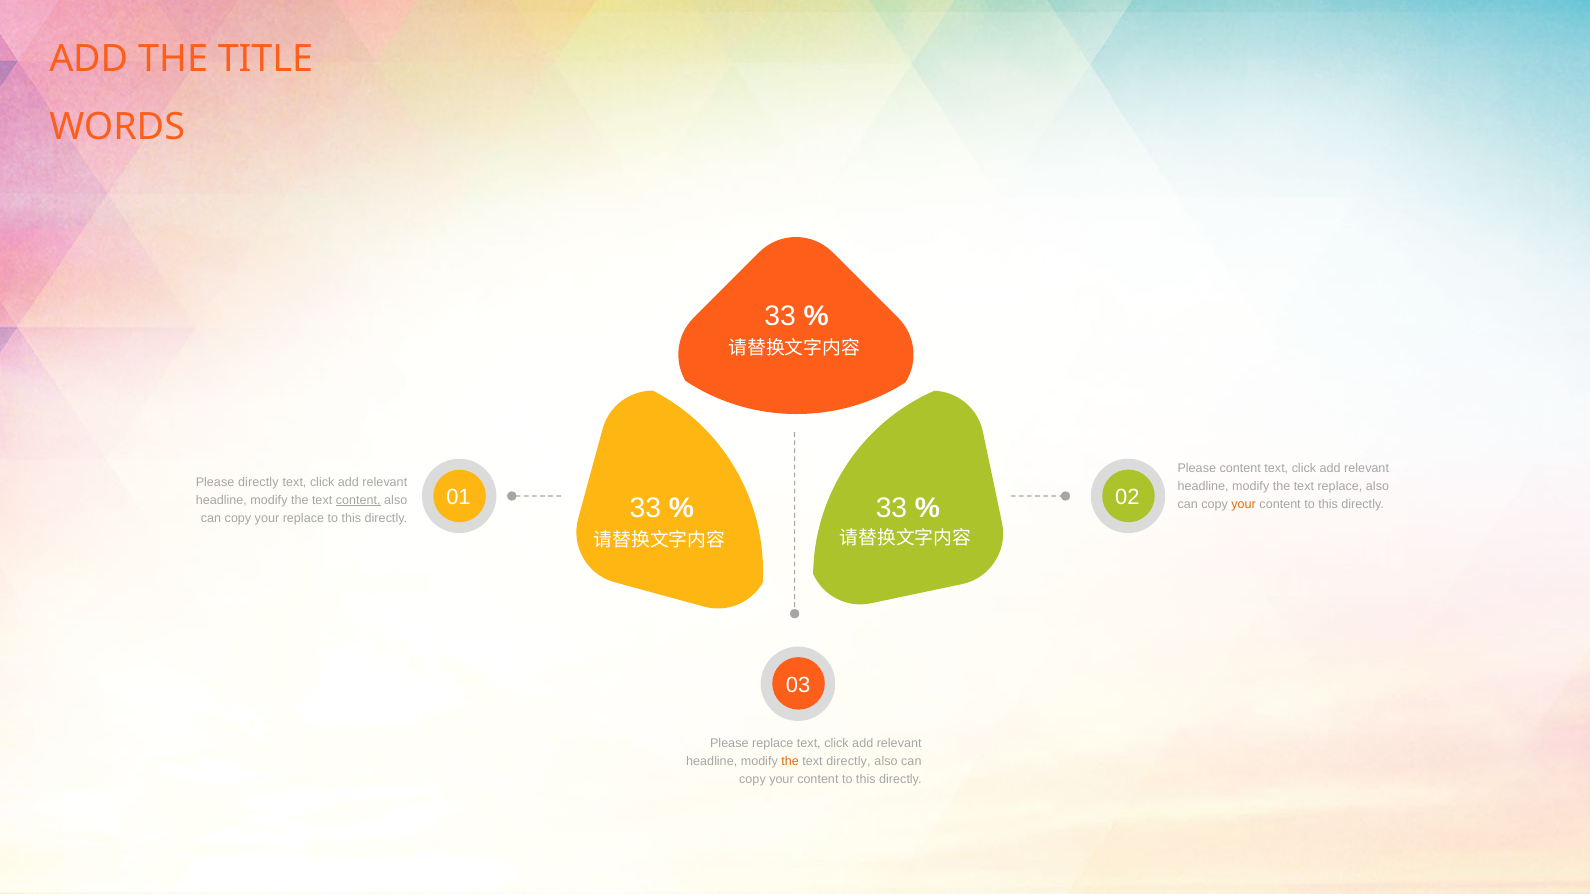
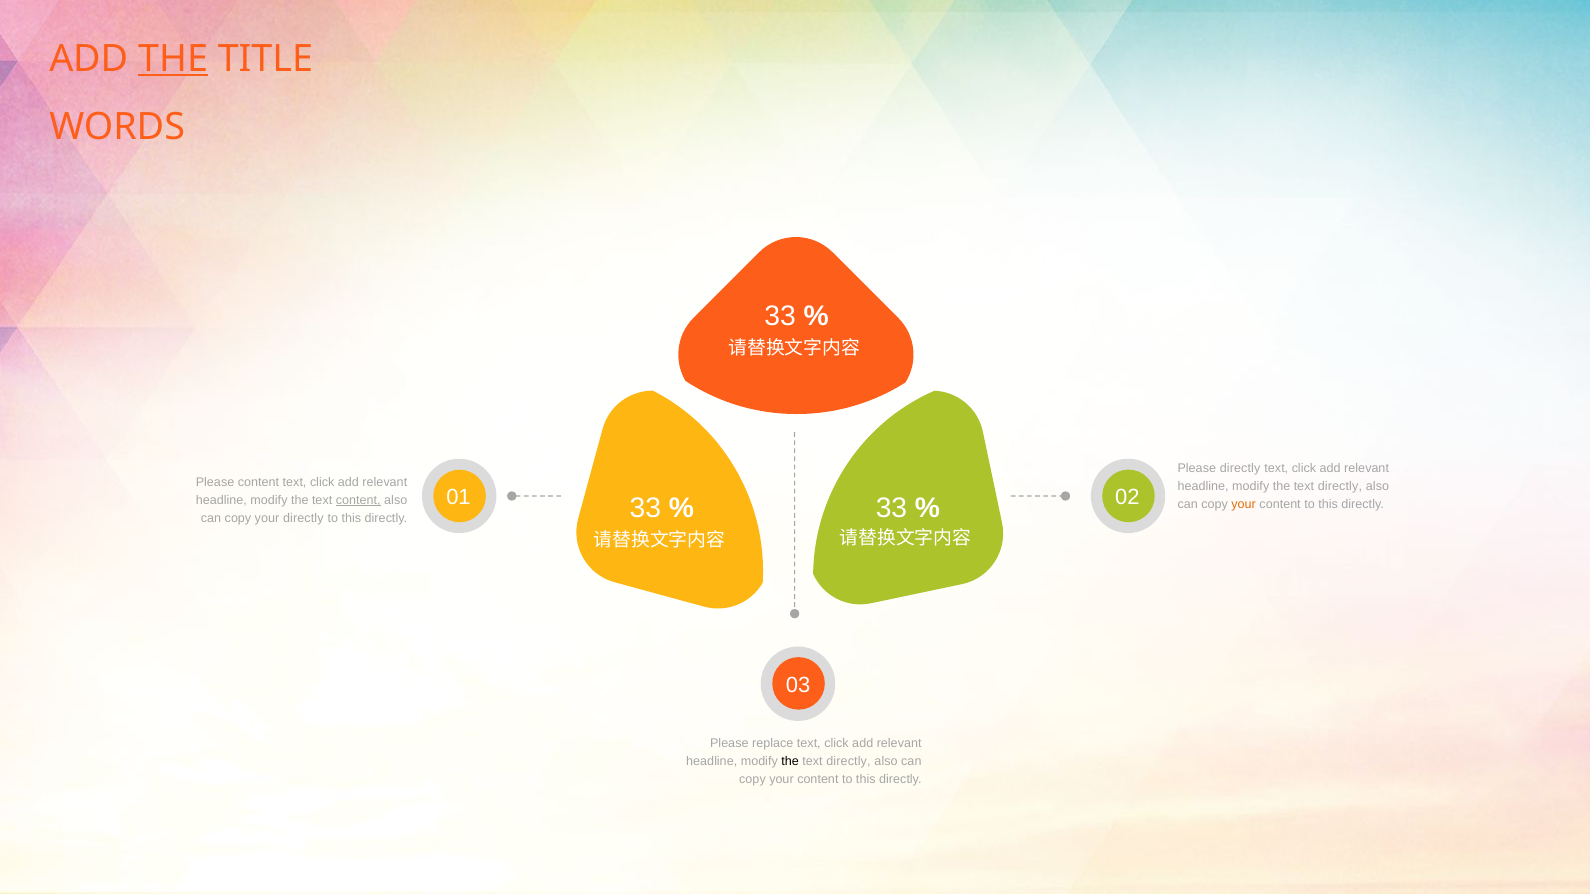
THE underline: none -> present (173, 59)
Please content: content -> directly (1240, 468)
Please directly: directly -> content (258, 482)
replace: replace -> directly (1340, 486)
your replace: replace -> directly (303, 518)
the colour: orange -> black (790, 761)
